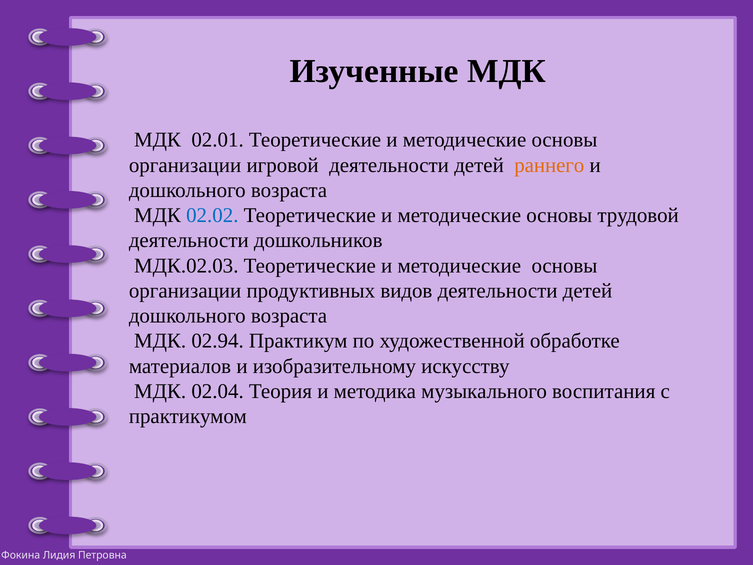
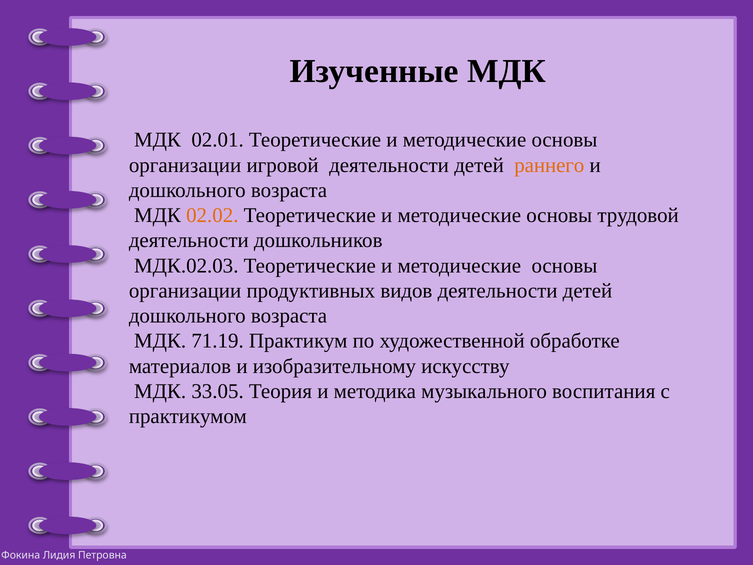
02.02 colour: blue -> orange (212, 215)
02.94: 02.94 -> 71.19 (218, 341)
02.04: 02.04 -> 33.05 (218, 391)
